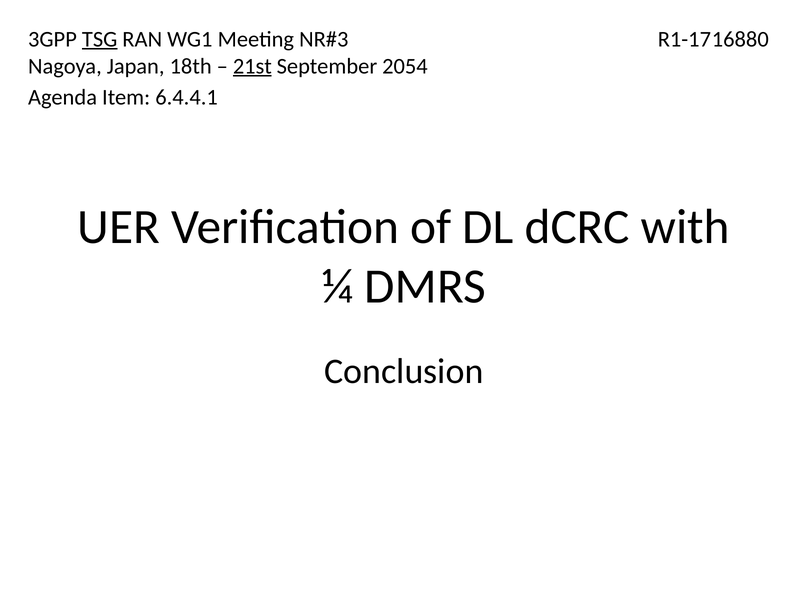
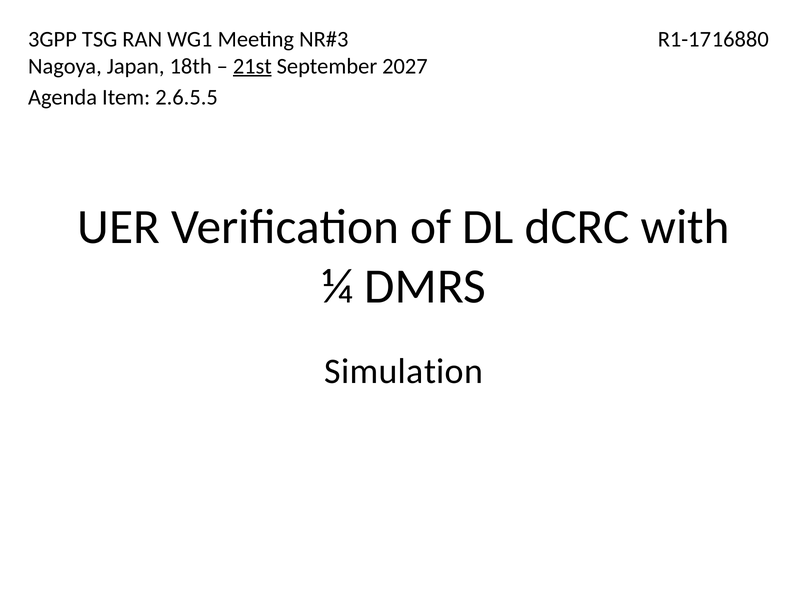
TSG underline: present -> none (100, 39)
2054: 2054 -> 2027 (405, 66)
6.4.4.1: 6.4.4.1 -> 2.6.5.5 (187, 98)
Conclusion: Conclusion -> Simulation (404, 372)
